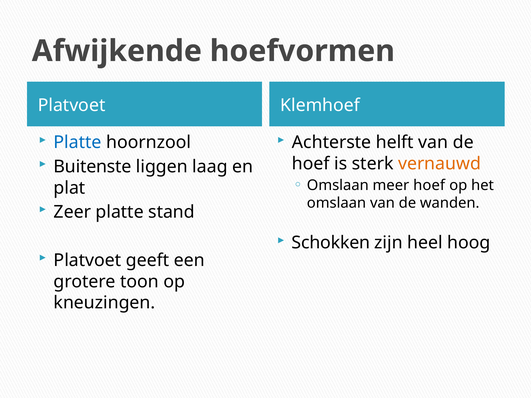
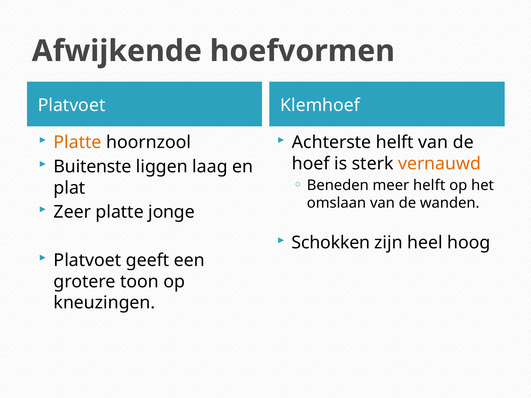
Platte colour: blue -> orange (78, 143)
Omslaan: Omslaan -> Beneden (338, 185)
meer hoef: hoef -> helft (429, 185)
stand: stand -> jonge (171, 212)
